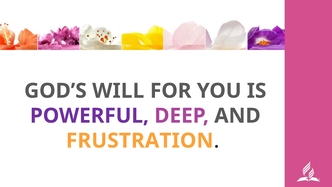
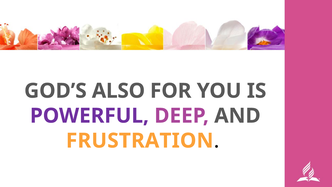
WILL: WILL -> ALSO (118, 91)
